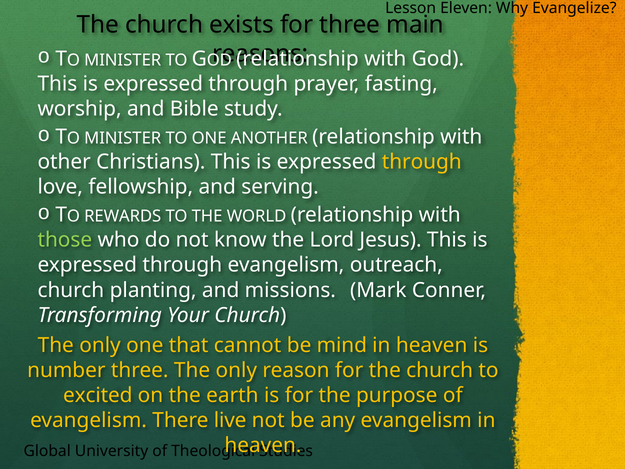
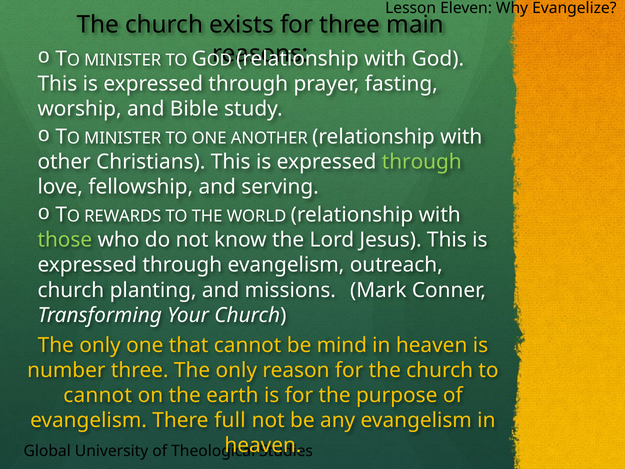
through colour: yellow -> light green (422, 162)
excited: excited -> cannot (98, 395)
live: live -> full (230, 420)
